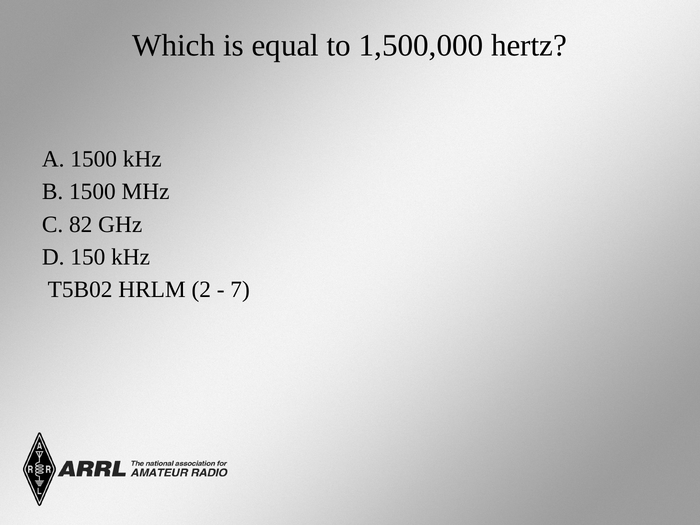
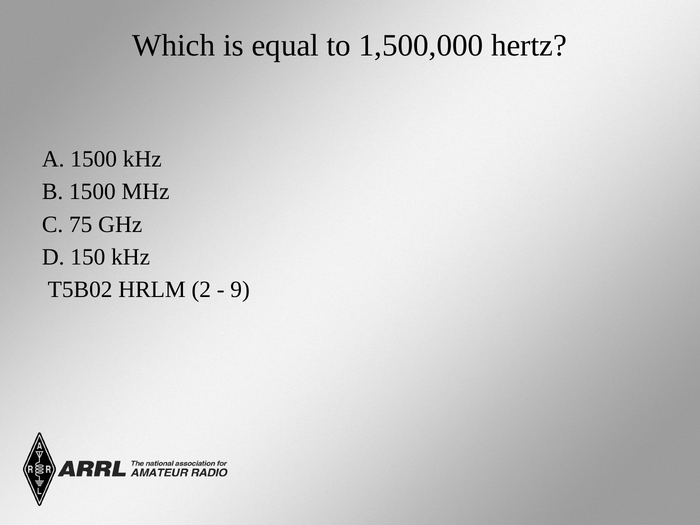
82: 82 -> 75 (81, 224)
7: 7 -> 9 (240, 290)
